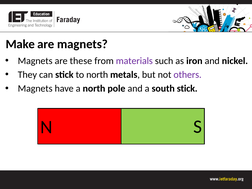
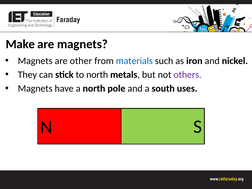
these: these -> other (81, 61)
materials colour: purple -> blue (134, 61)
south stick: stick -> uses (187, 89)
